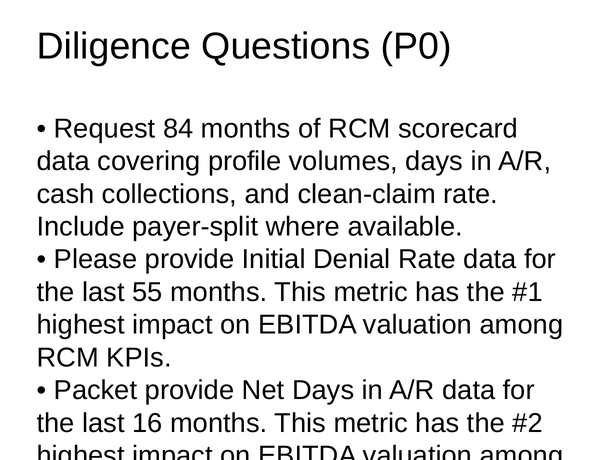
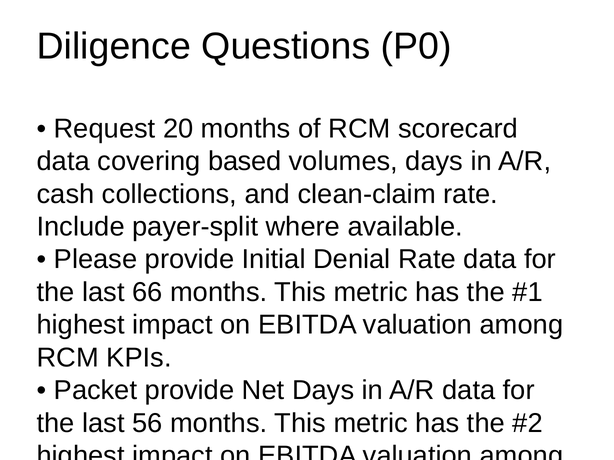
84: 84 -> 20 (178, 129)
profile: profile -> based (245, 162)
55: 55 -> 66 (147, 293)
16: 16 -> 56 (147, 424)
